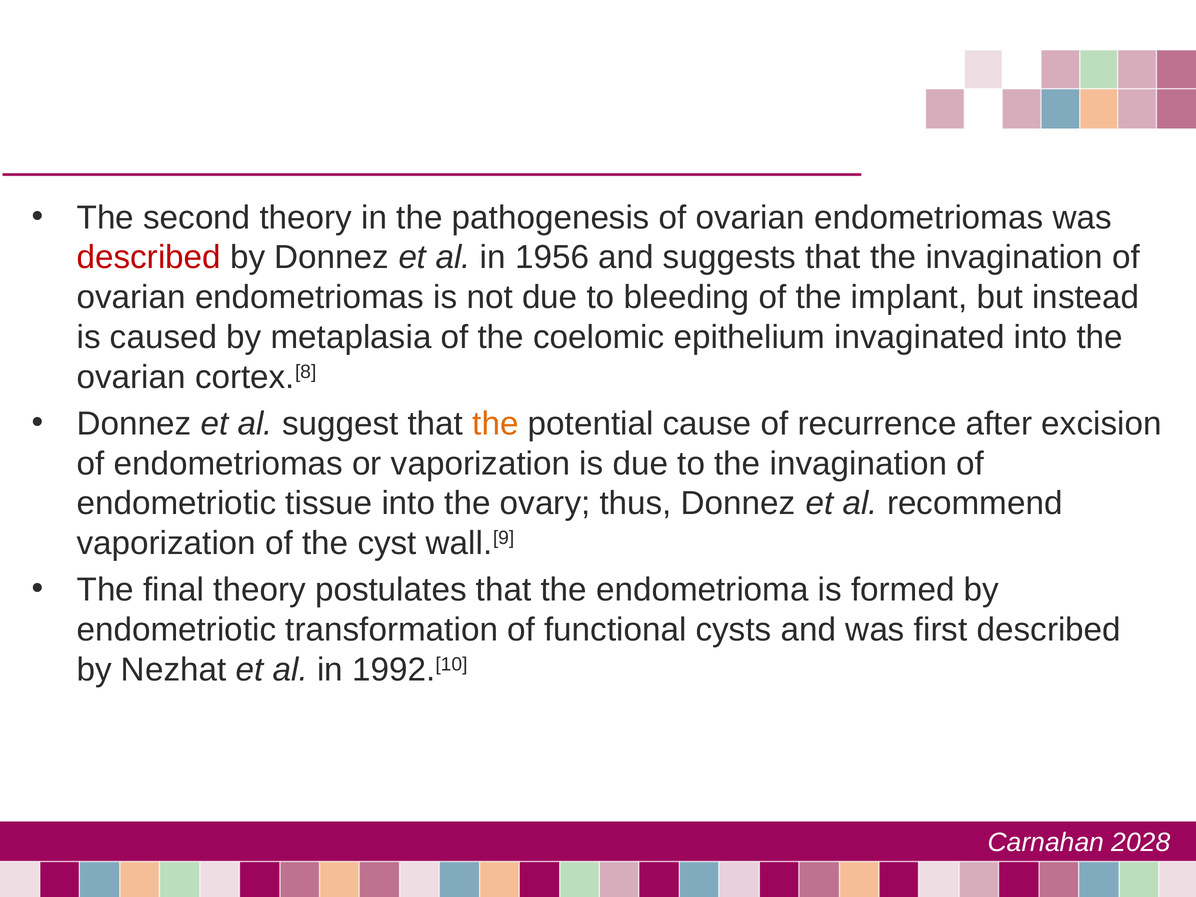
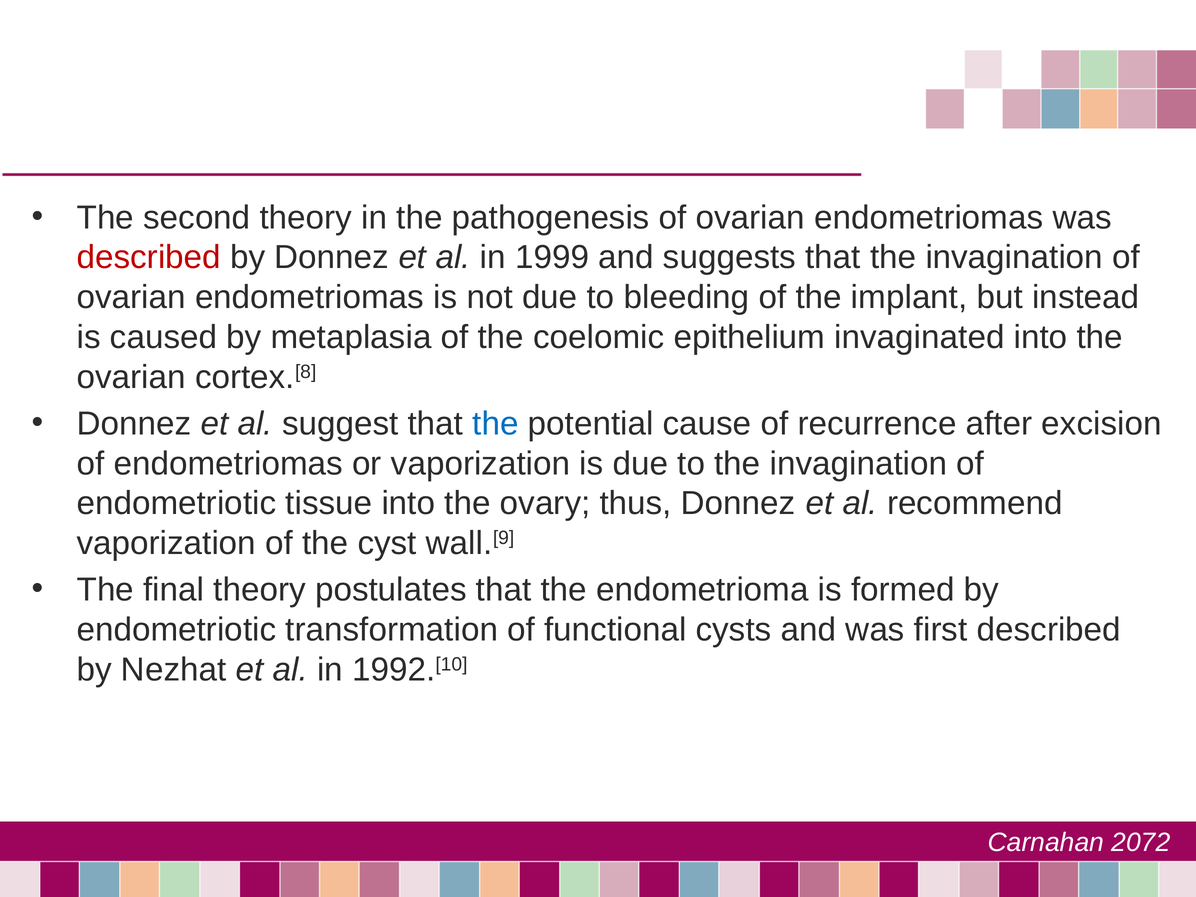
1956: 1956 -> 1999 (552, 258)
the colour: orange -> blue (495, 424)
2028: 2028 -> 2072 (1141, 842)
